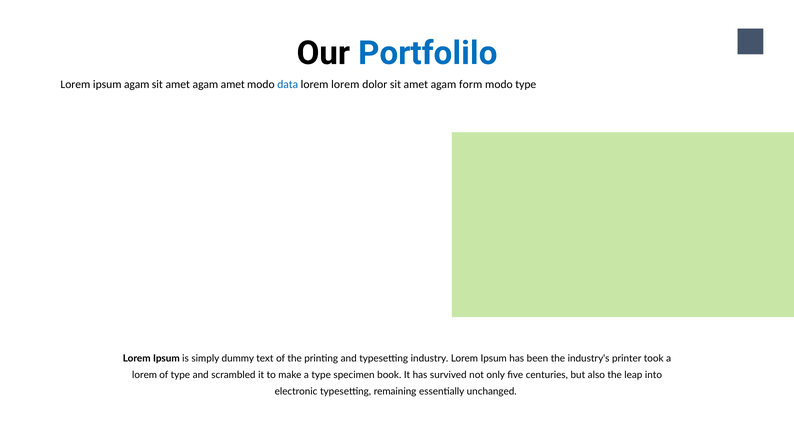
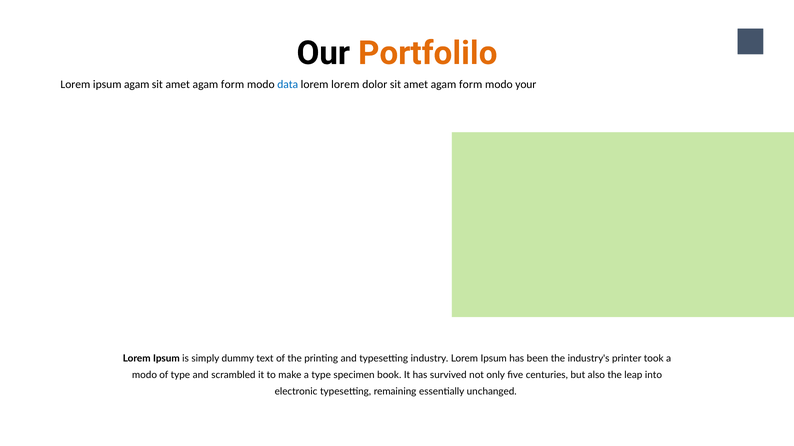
Portfolilo colour: blue -> orange (428, 53)
amet: amet -> form (233, 85)
modo type: type -> your (526, 85)
lorem: lorem -> modo (145, 375)
